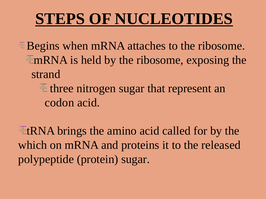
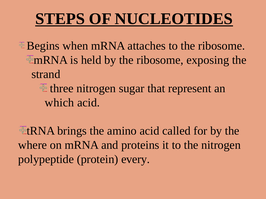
codon: codon -> which (59, 103)
which: which -> where (33, 145)
the released: released -> nitrogen (221, 145)
protein sugar: sugar -> every (136, 160)
